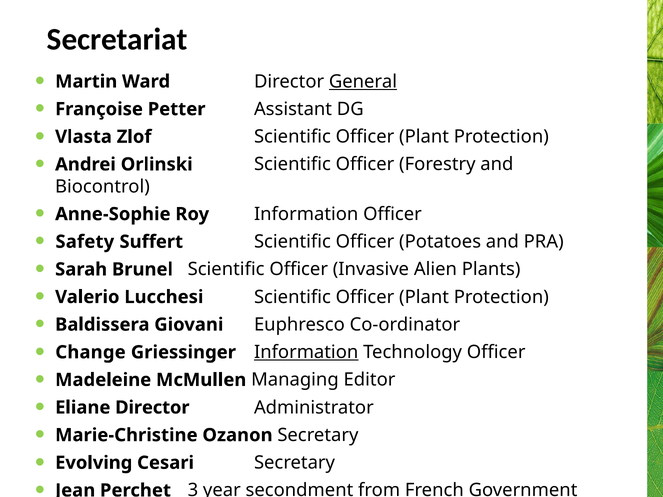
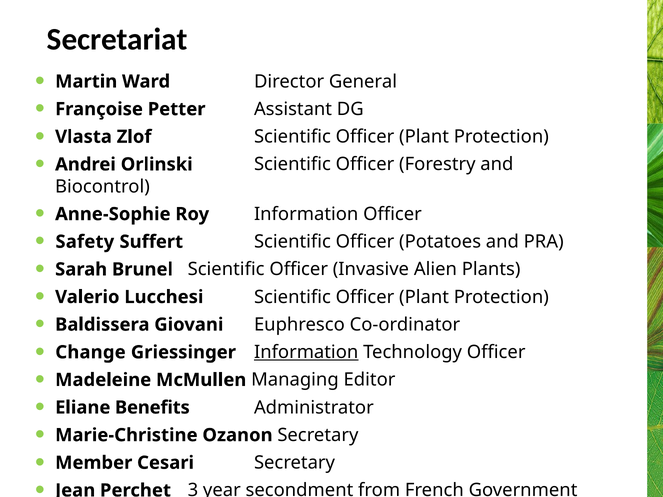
General underline: present -> none (363, 82)
Eliane Director: Director -> Benefits (152, 408)
Evolving: Evolving -> Member (94, 463)
